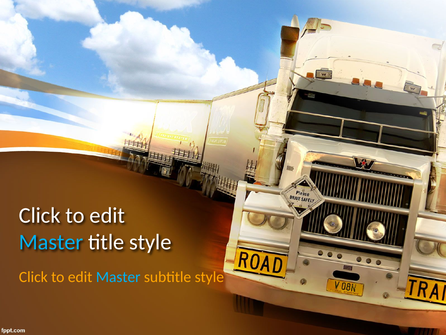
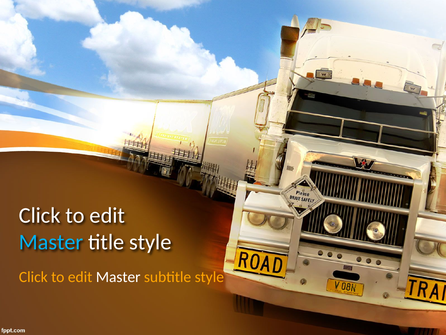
Master colour: light blue -> white (118, 277)
